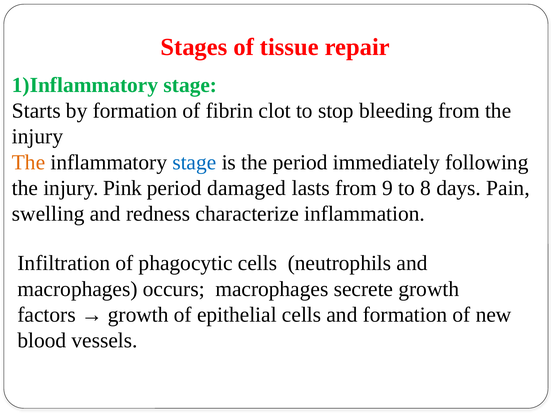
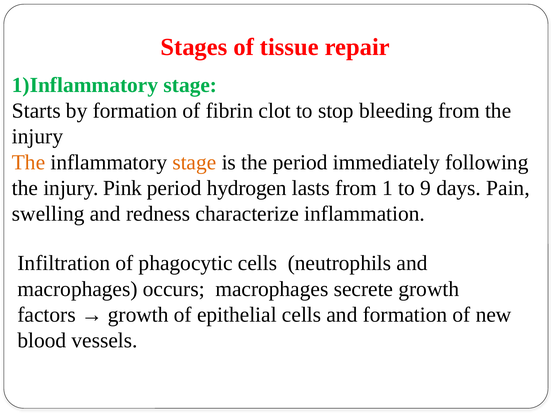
stage colour: blue -> orange (194, 162)
damaged: damaged -> hydrogen (247, 188)
9: 9 -> 1 (388, 188)
8: 8 -> 9 (426, 188)
